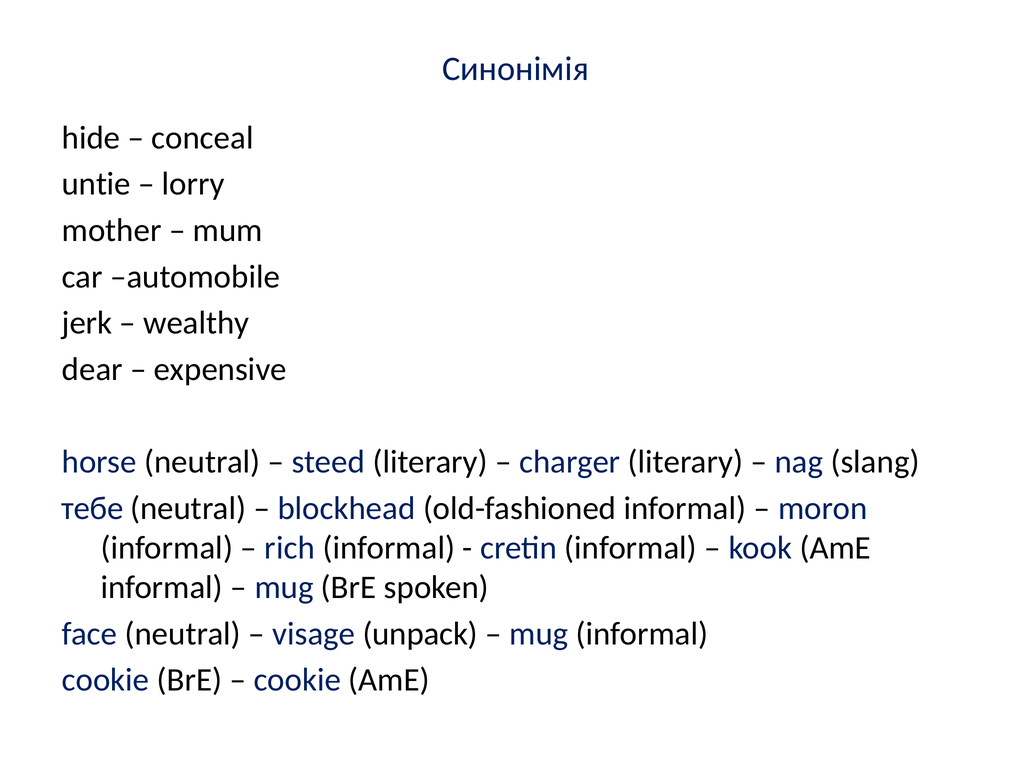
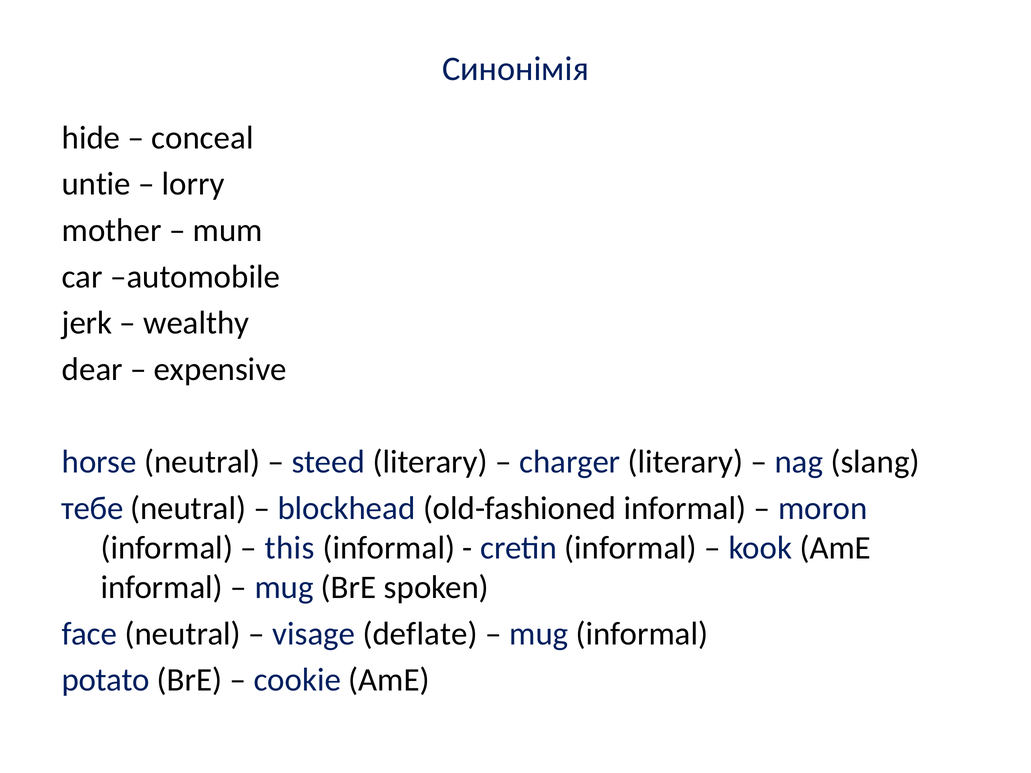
rich: rich -> this (290, 548)
unpack: unpack -> deflate (420, 634)
cookie: cookie -> potato (106, 680)
